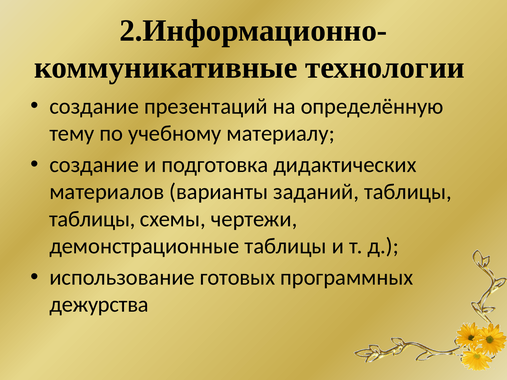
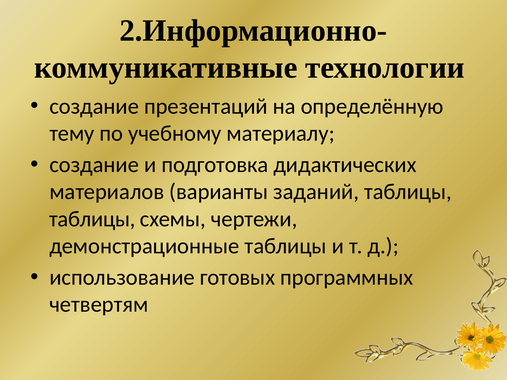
дежурства: дежурства -> четвертям (99, 305)
